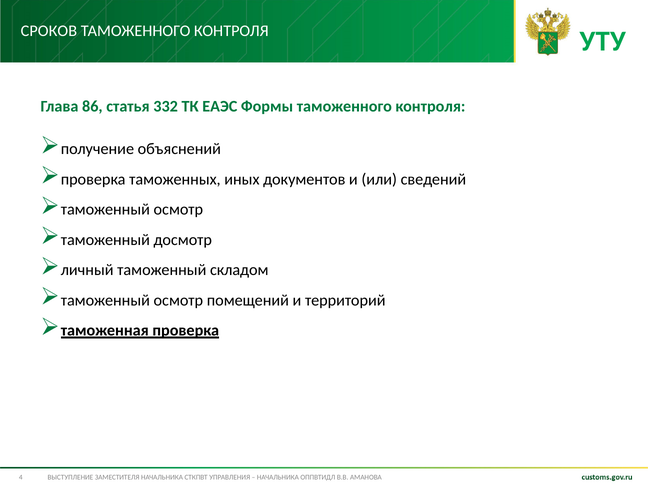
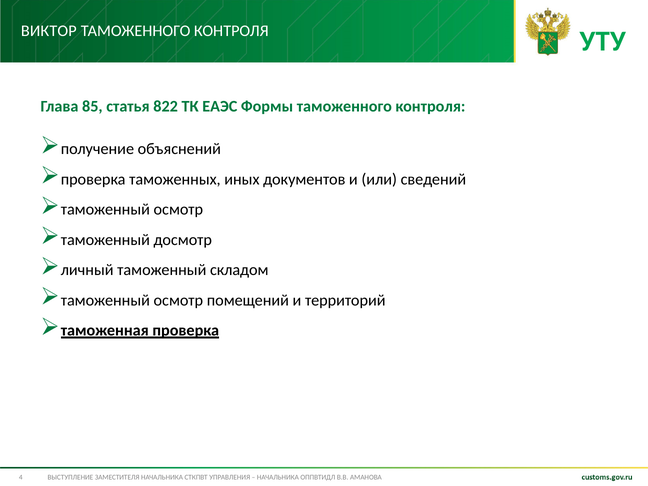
СРОКОВ: СРОКОВ -> ВИКТОР (49, 31)
86: 86 -> 85 (92, 106)
332: 332 -> 822 (166, 106)
